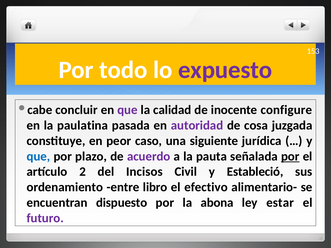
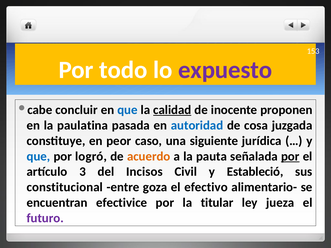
que colour: purple -> blue (127, 110)
calidad underline: none -> present (172, 110)
configure: configure -> proponen (286, 110)
autoridad colour: purple -> blue (197, 126)
plazo: plazo -> logró (91, 156)
acuerdo colour: purple -> orange (149, 156)
2: 2 -> 3 (83, 172)
ordenamiento: ordenamiento -> constitucional (65, 187)
libro: libro -> goza (155, 187)
dispuesto: dispuesto -> efectivice (122, 203)
abona: abona -> titular (217, 203)
estar: estar -> jueza (280, 203)
